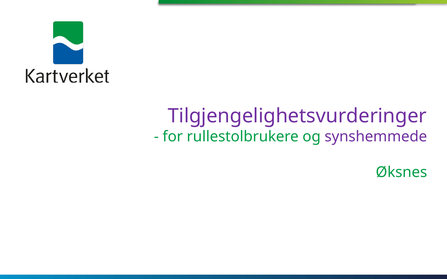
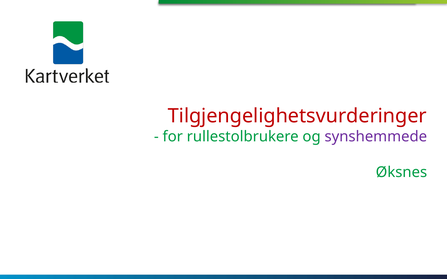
Tilgjengelighetsvurderinger colour: purple -> red (297, 116)
